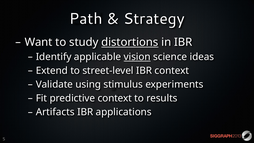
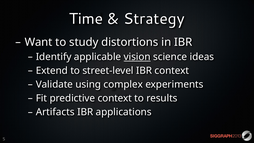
Path: Path -> Time (86, 19)
distortions underline: present -> none (130, 42)
stimulus: stimulus -> complex (123, 84)
